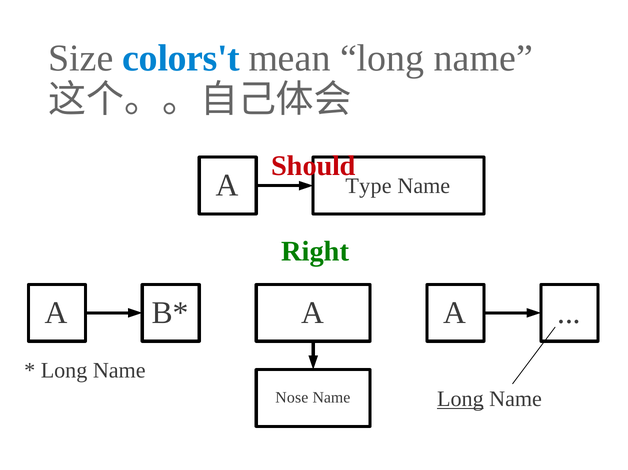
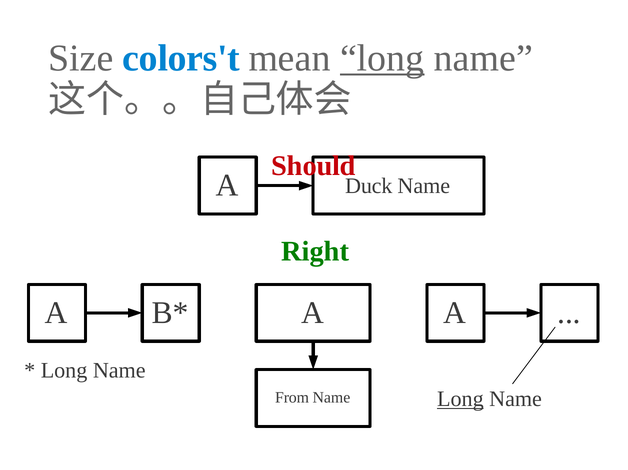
long underline: none -> present (382, 58)
Type: Type -> Duck (369, 186)
Nose: Nose -> From (292, 398)
